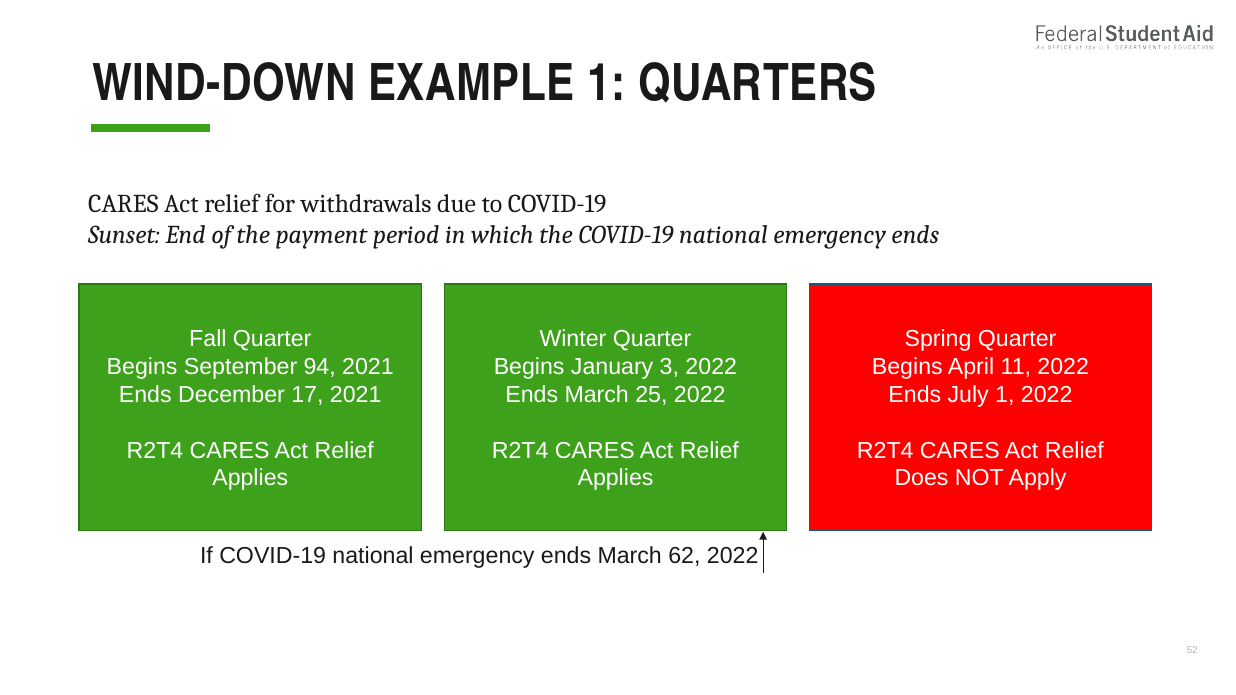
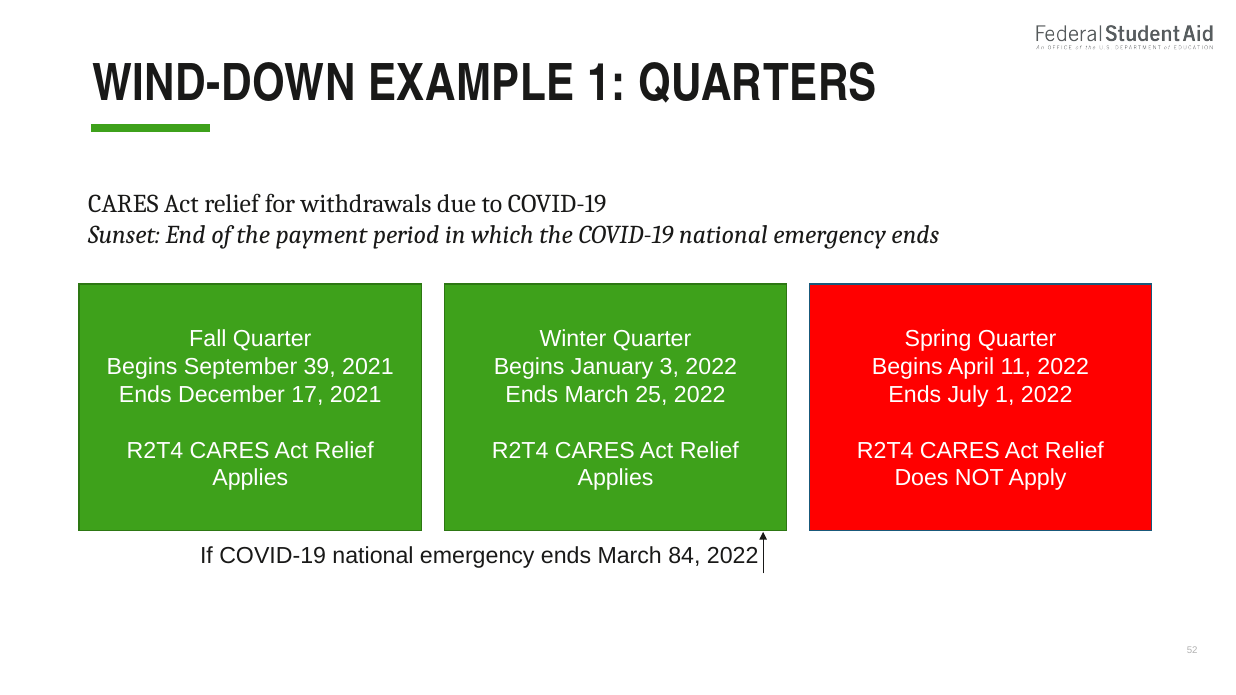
94: 94 -> 39 (320, 367)
62: 62 -> 84 (684, 556)
